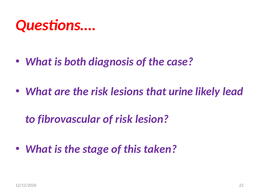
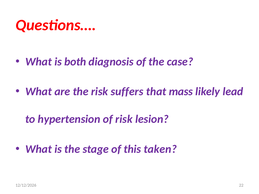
lesions: lesions -> suffers (127, 92)
urine: urine -> mass (181, 92)
fibrovascular: fibrovascular -> hypertension (69, 119)
